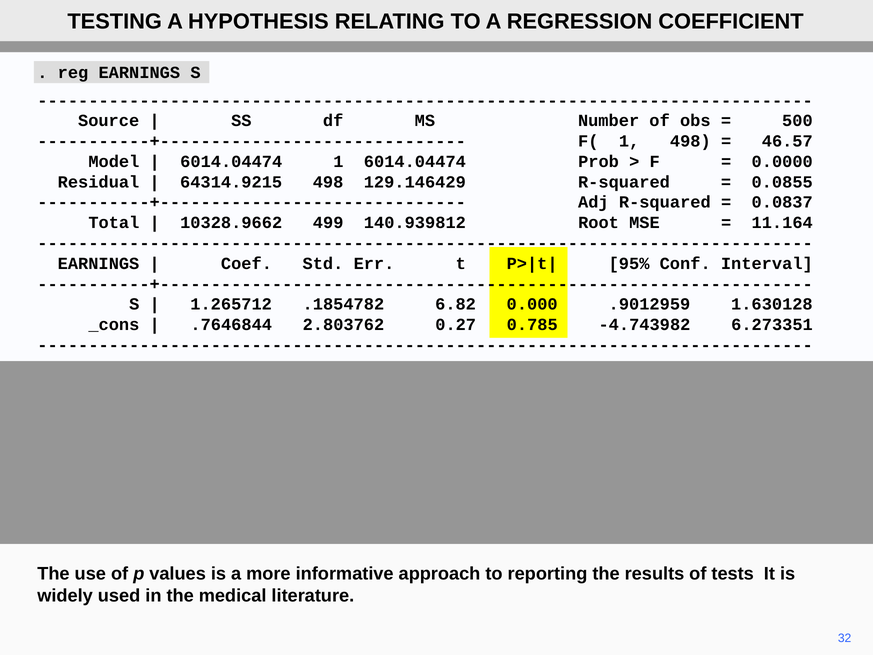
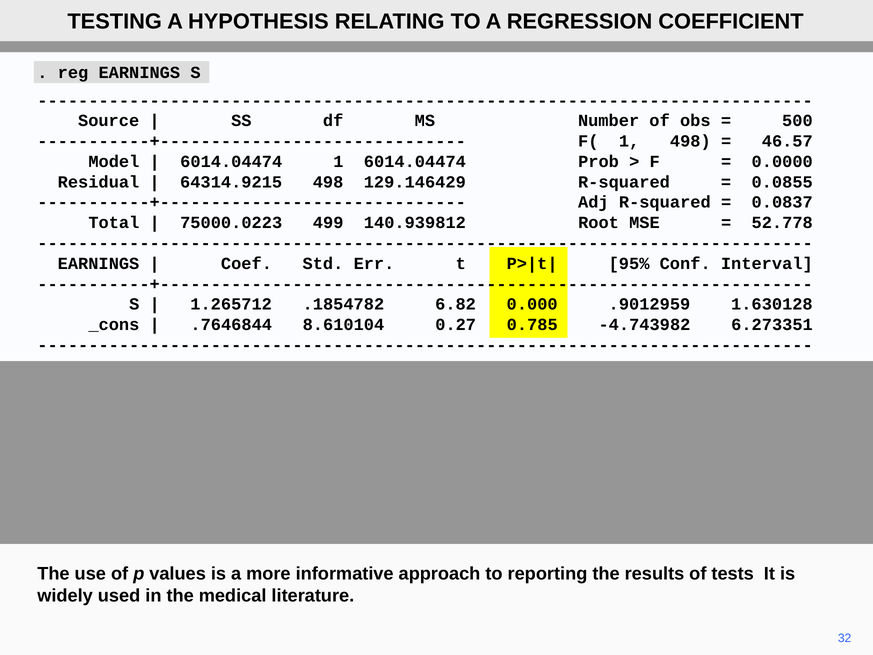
10328.9662: 10328.9662 -> 75000.0223 (231, 223)
11.164: 11.164 -> 52.778 (782, 223)
2.803762: 2.803762 -> 8.610104 (343, 325)
